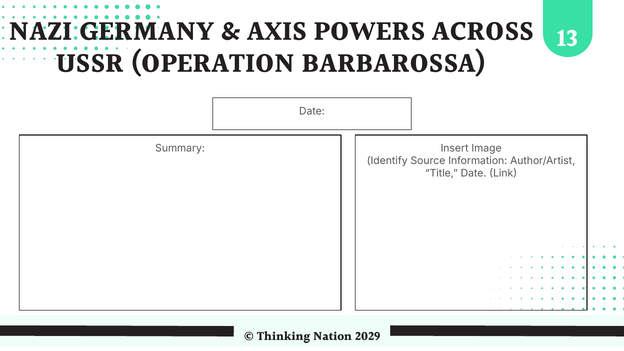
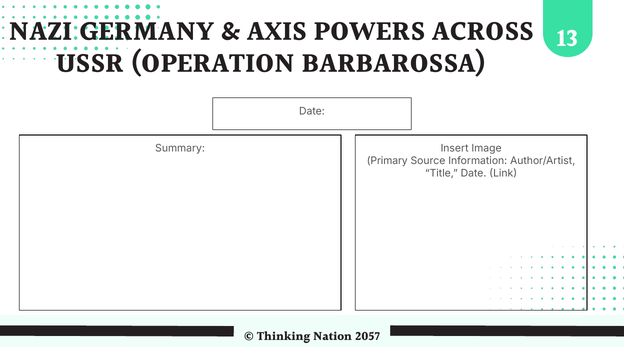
Identify: Identify -> Primary (387, 161)
2029: 2029 -> 2057 (368, 337)
